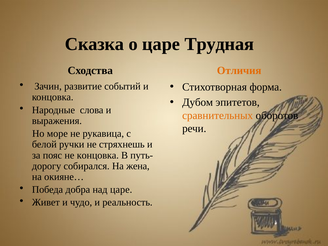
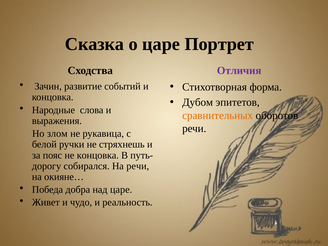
Трудная: Трудная -> Портрет (219, 44)
Отличия colour: orange -> purple (239, 71)
море: море -> злом (57, 134)
На жена: жена -> речи (138, 166)
